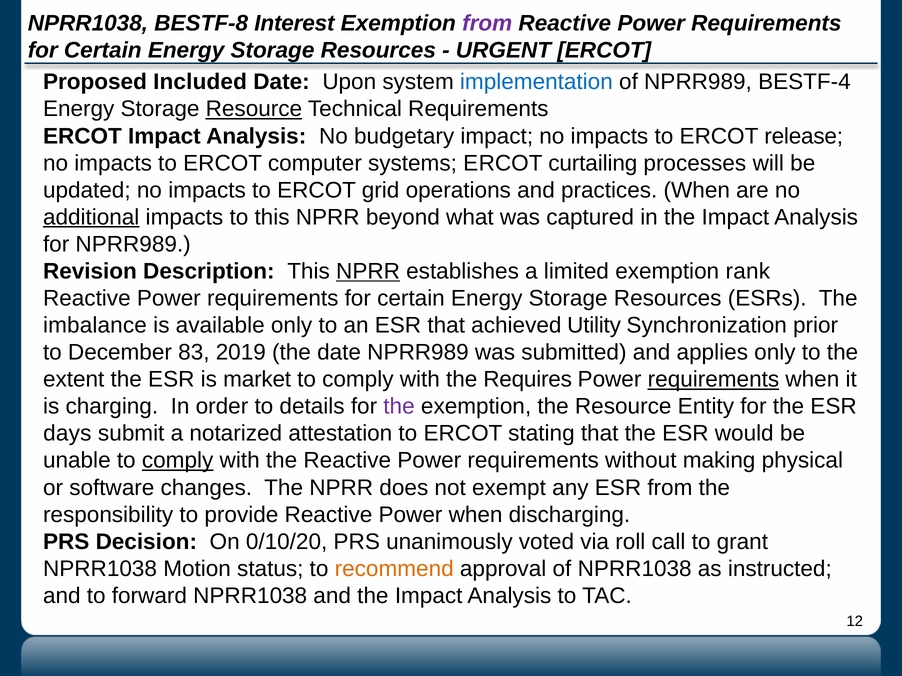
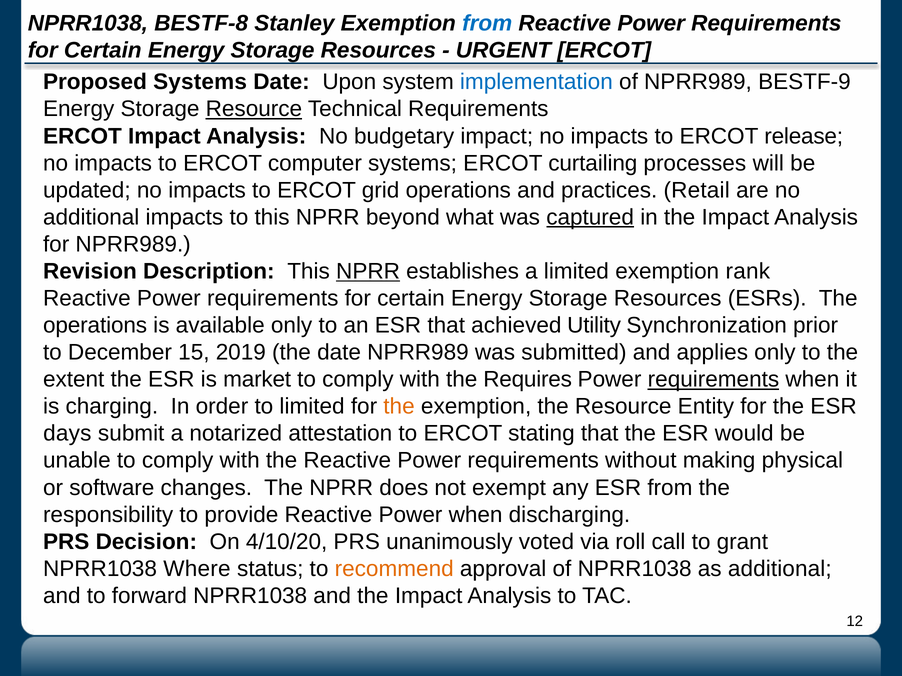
Interest: Interest -> Stanley (294, 23)
from colour: purple -> blue (487, 23)
Proposed Included: Included -> Systems (200, 82)
BESTF-4: BESTF-4 -> BESTF-9 (804, 82)
practices When: When -> Retail (697, 190)
additional underline: present -> none (91, 217)
captured underline: none -> present (590, 217)
imbalance: imbalance -> operations (95, 326)
83: 83 -> 15 (194, 353)
to details: details -> limited (312, 407)
the colour: purple -> orange (399, 407)
comply underline: present -> none (178, 461)
0/10/20: 0/10/20 -> 4/10/20 (287, 542)
Motion: Motion -> Where (197, 569)
as instructed: instructed -> additional (780, 569)
